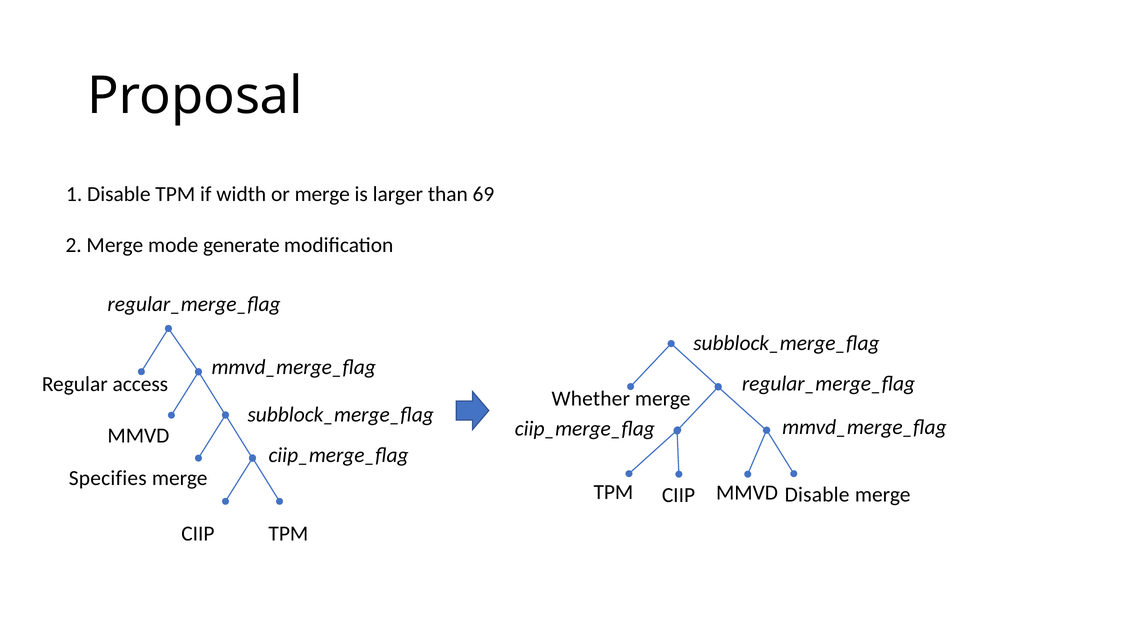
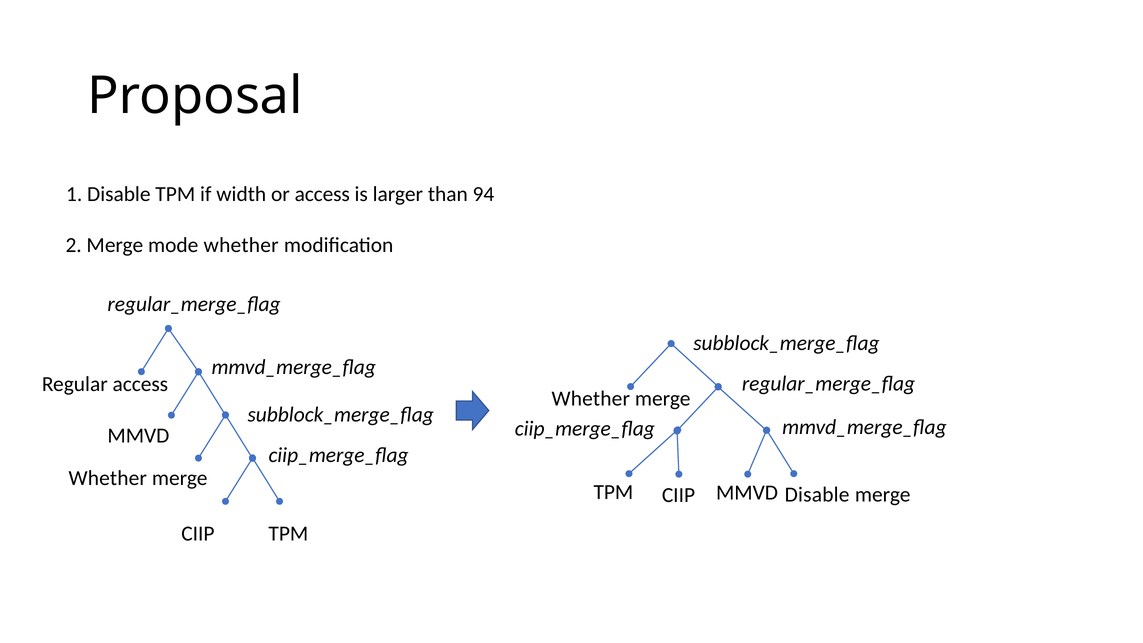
or merge: merge -> access (322, 194)
69: 69 -> 94 (483, 194)
mode generate: generate -> whether (241, 245)
Specifies: Specifies -> Whether (108, 478)
